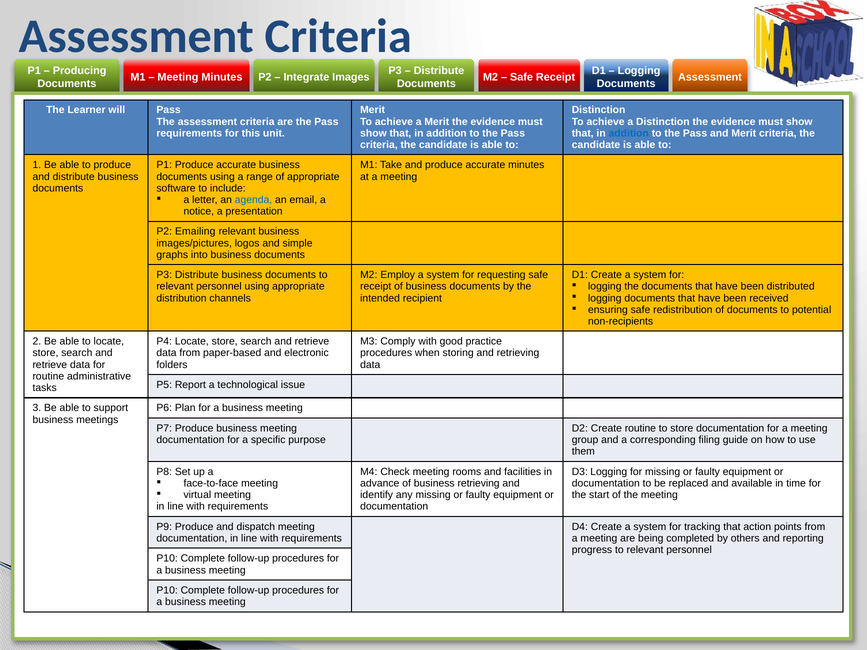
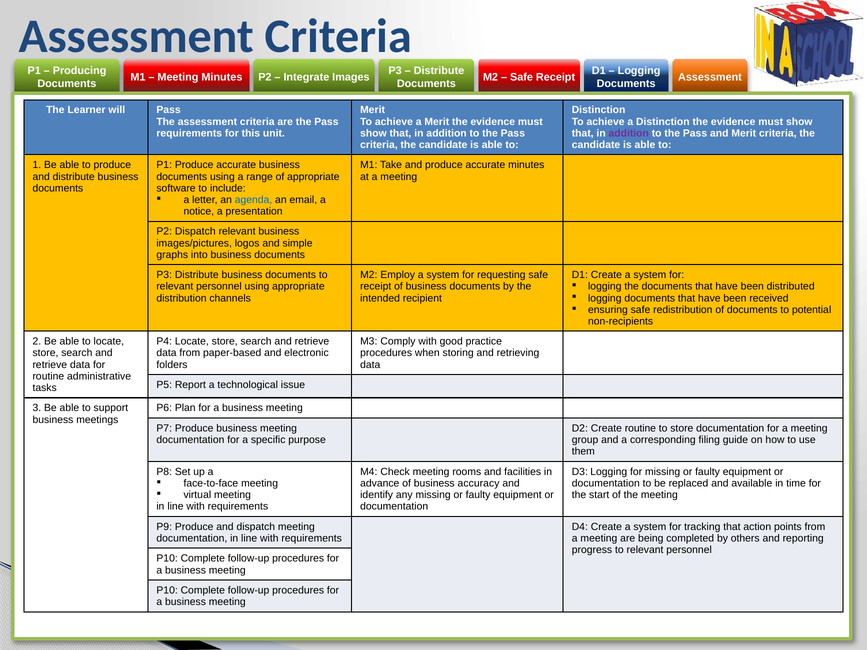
addition colour: blue -> purple (629, 133)
P2 Emailing: Emailing -> Dispatch (195, 232)
business retrieving: retrieving -> accuracy (479, 483)
